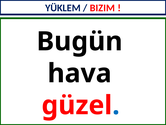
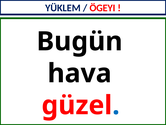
BIZIM: BIZIM -> ÖGEYI (102, 8)
